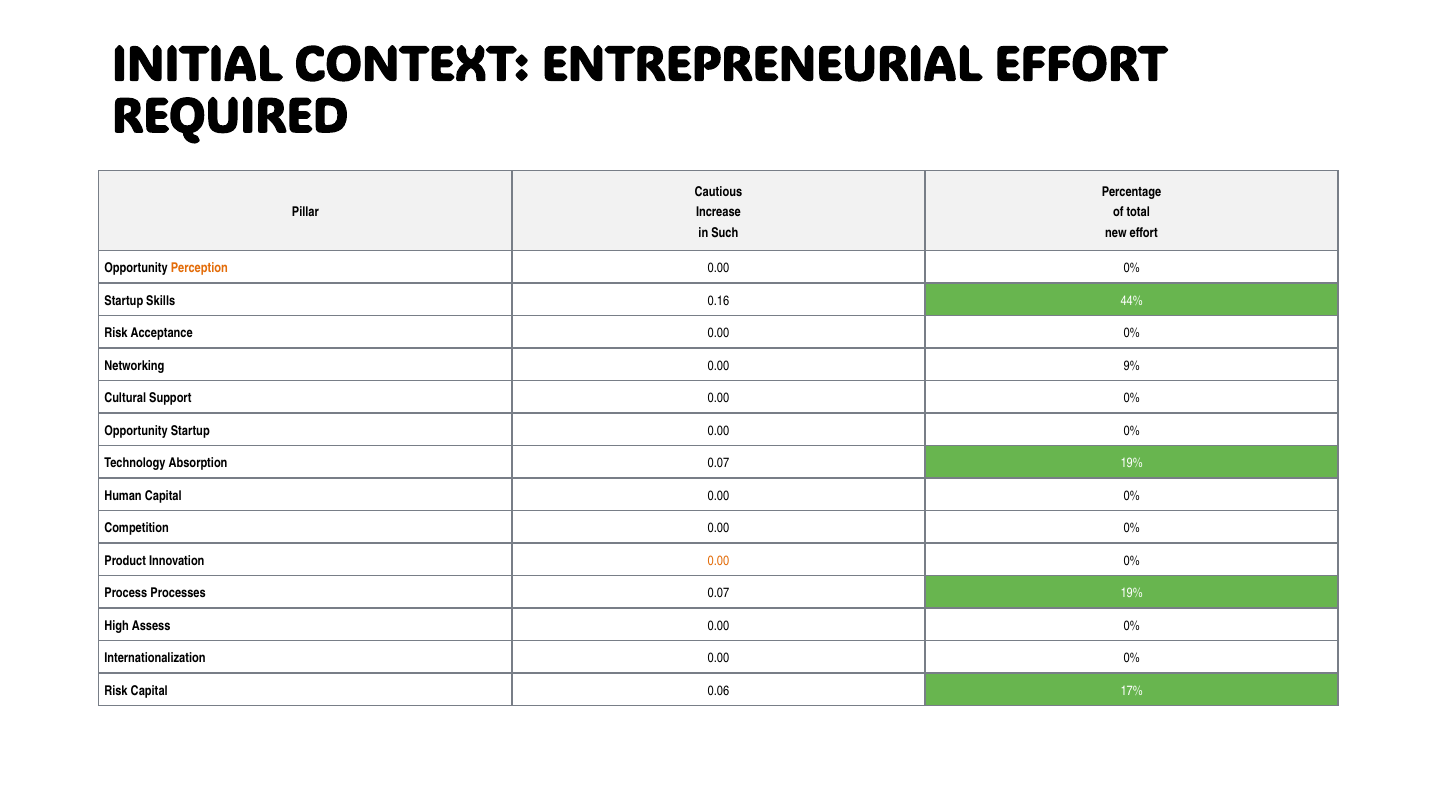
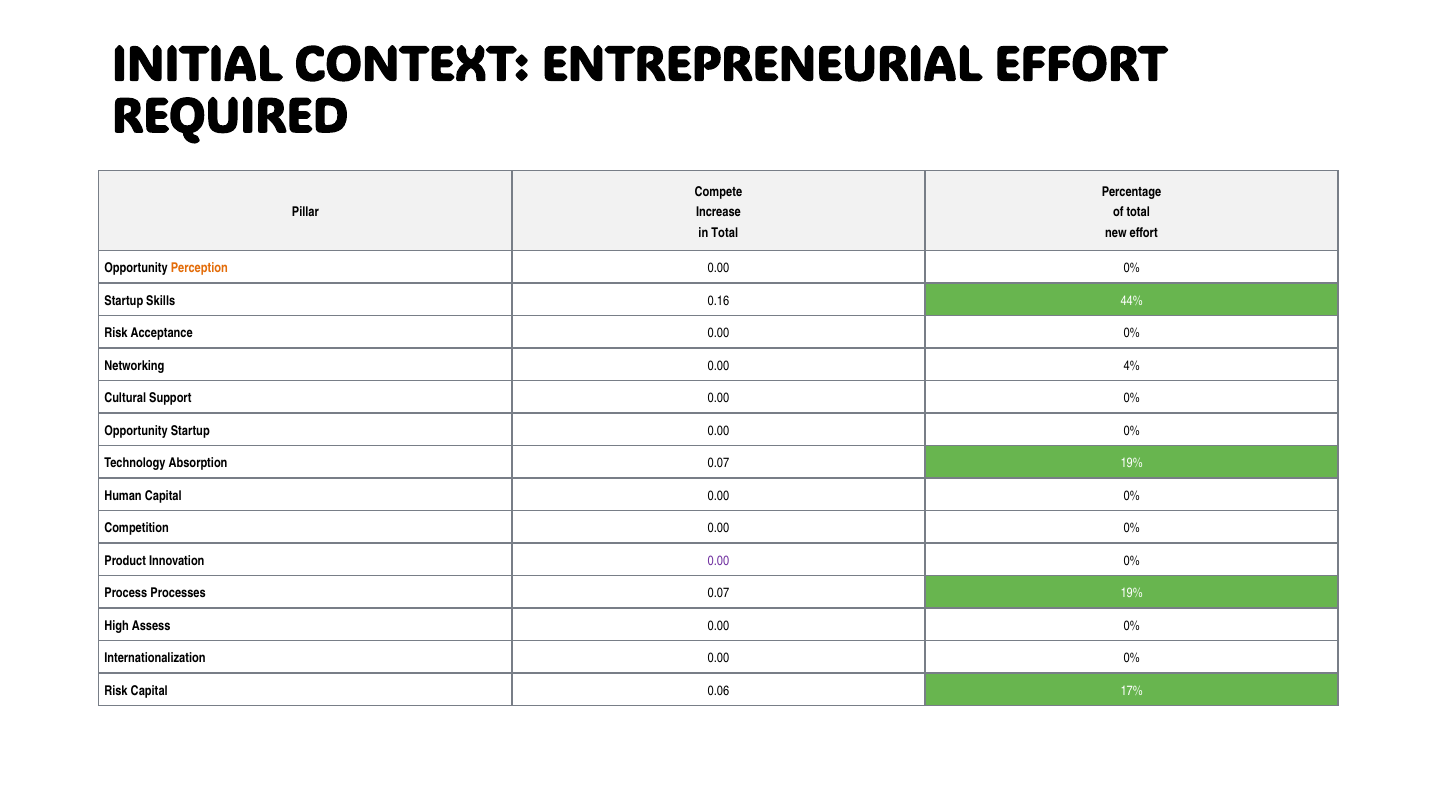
Cautious: Cautious -> Compete (718, 192)
in Such: Such -> Total (725, 233)
9%: 9% -> 4% (1132, 366)
0.00 colour: orange -> purple (718, 561)
